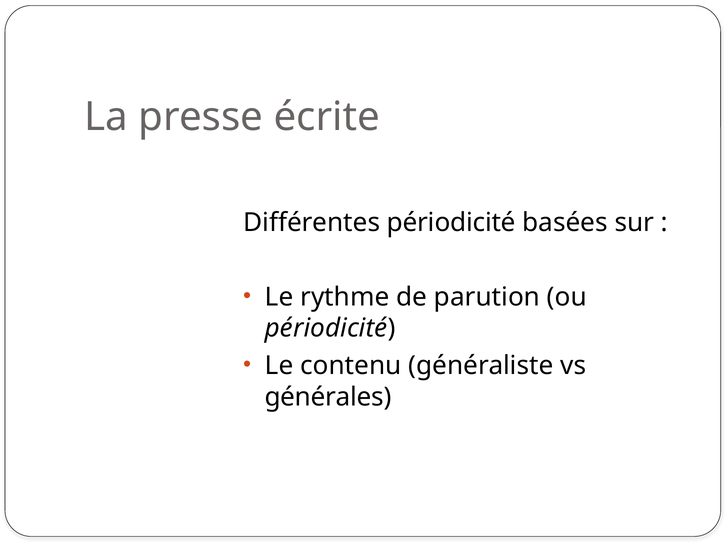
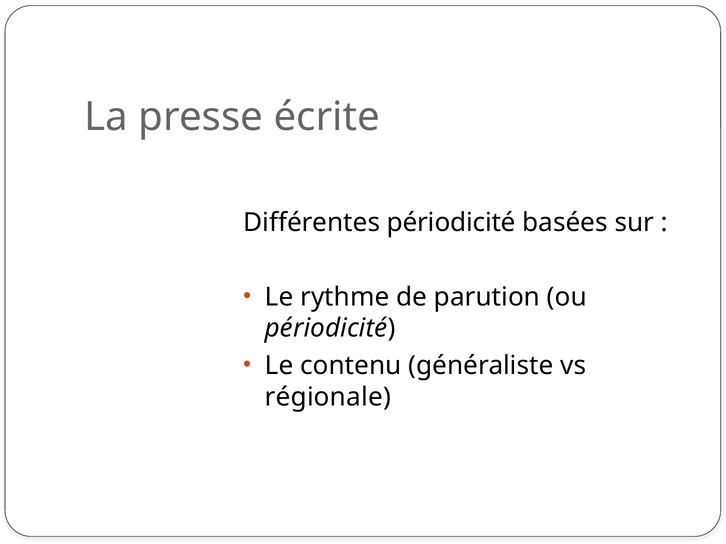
générales: générales -> régionale (328, 397)
